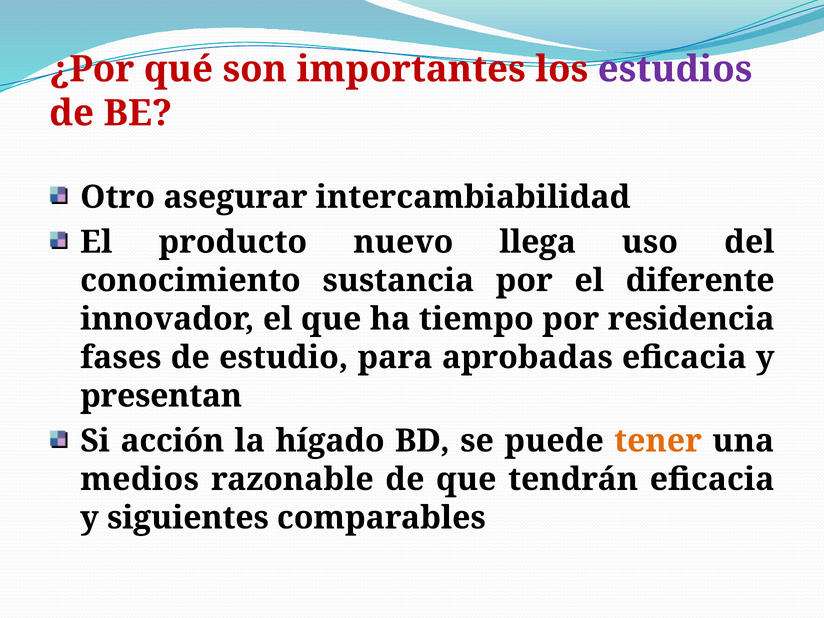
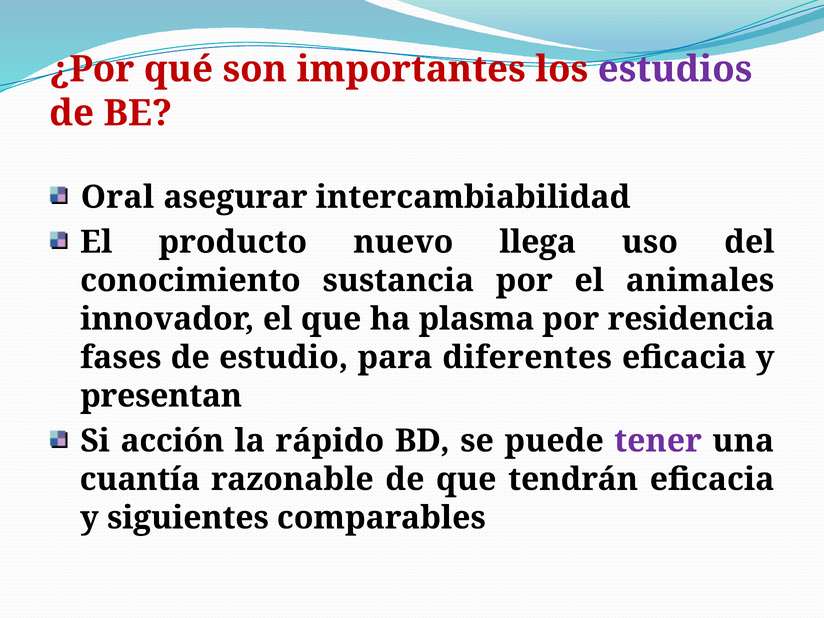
Otro: Otro -> Oral (117, 197)
diferente: diferente -> animales (700, 281)
tiempo: tiempo -> plasma (477, 319)
aprobadas: aprobadas -> diferentes (527, 357)
hígado: hígado -> rápido (330, 441)
tener colour: orange -> purple (658, 441)
medios: medios -> cuantía (140, 479)
